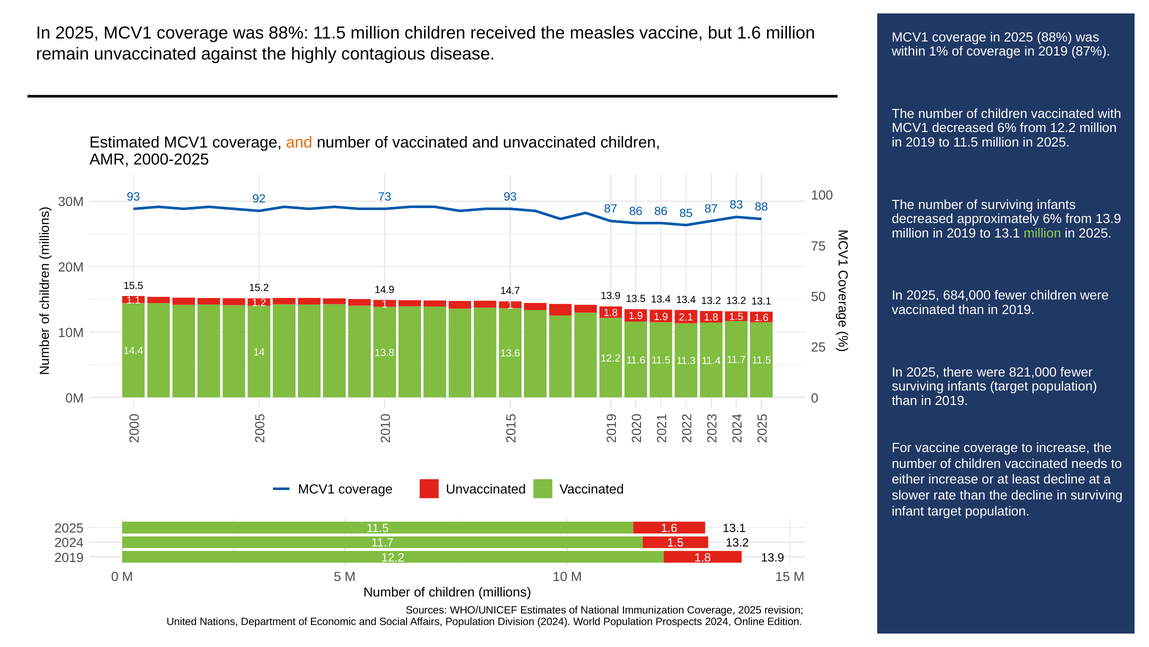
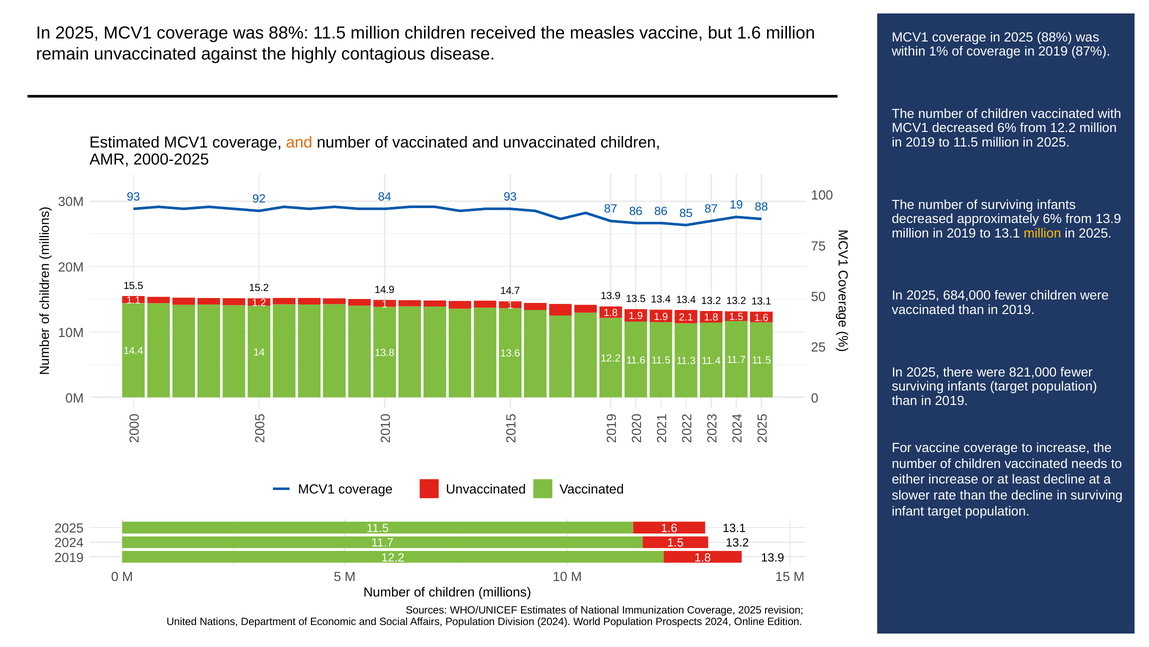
73: 73 -> 84 (385, 197)
83: 83 -> 19 (736, 205)
million colour: light green -> yellow (1042, 233)
